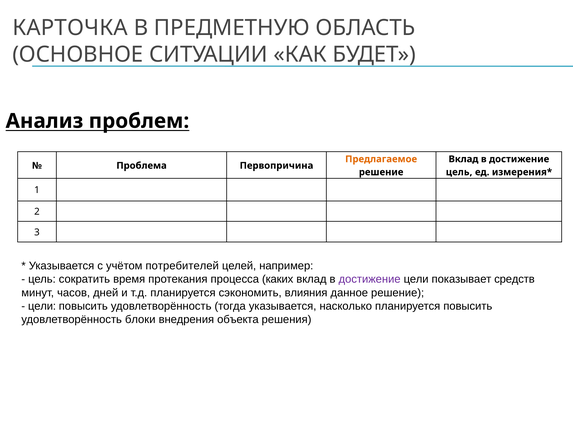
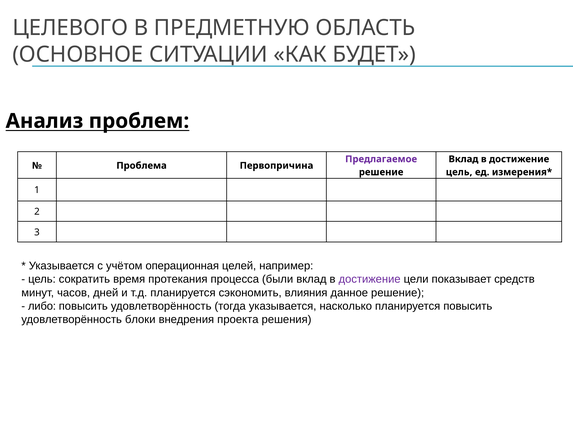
КАРТОЧКА: КАРТОЧКА -> ЦЕЛЕВОГО (70, 28)
Предлагаемое colour: orange -> purple (381, 159)
потребителей: потребителей -> операционная (182, 266)
каких: каких -> были (278, 279)
цели: цели -> либо (42, 306)
объекта: объекта -> проекта (238, 319)
